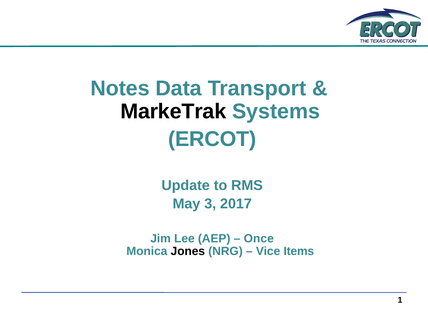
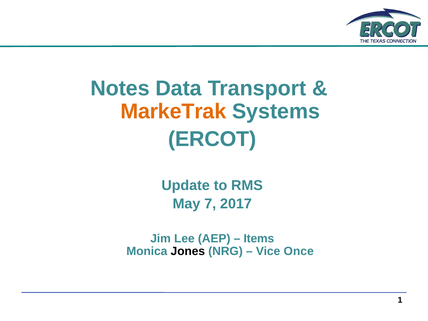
MarkeTrak colour: black -> orange (173, 112)
3: 3 -> 7 (210, 204)
Once: Once -> Items (259, 239)
Items: Items -> Once (299, 251)
